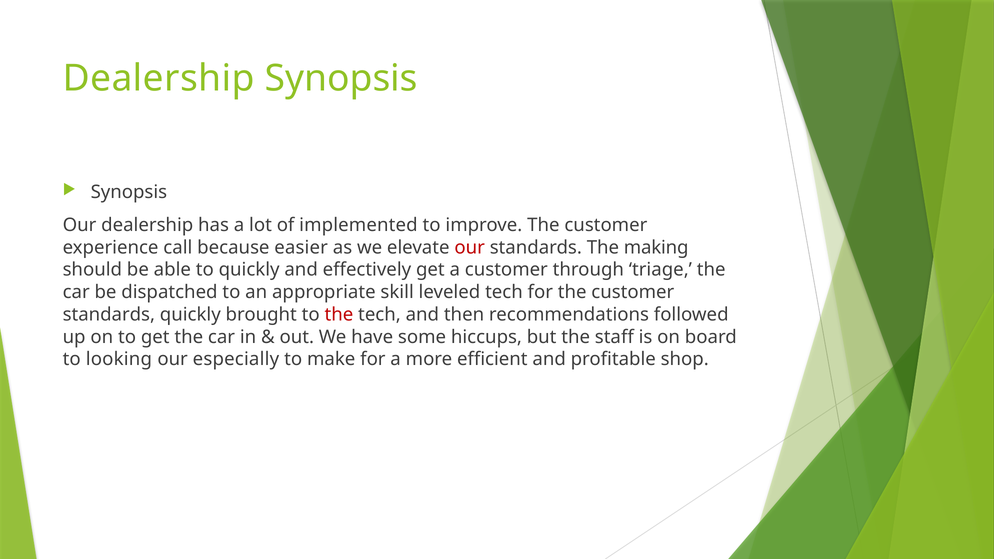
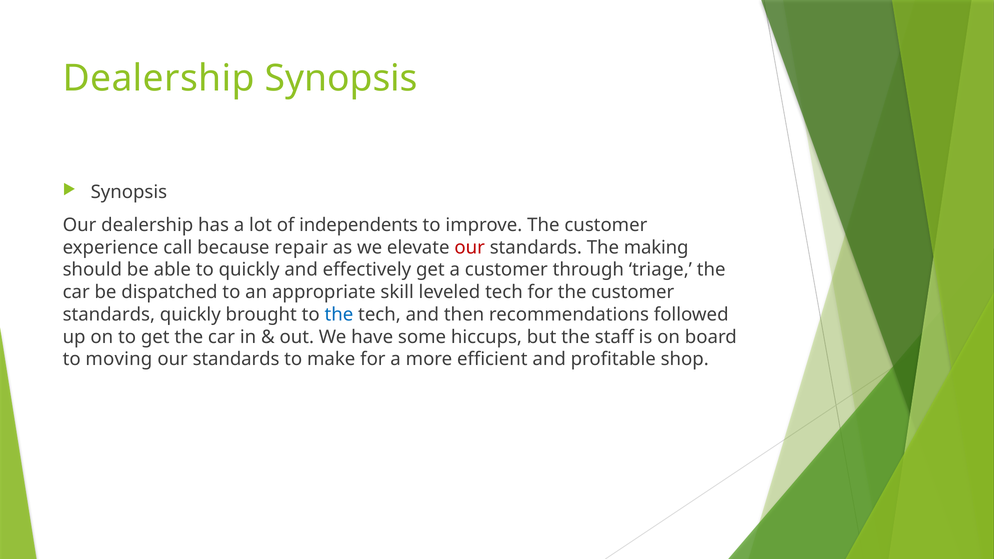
implemented: implemented -> independents (359, 225)
easier: easier -> repair (301, 247)
the colour: red -> blue (339, 315)
looking: looking -> moving (119, 359)
especially: especially -> standards (236, 359)
